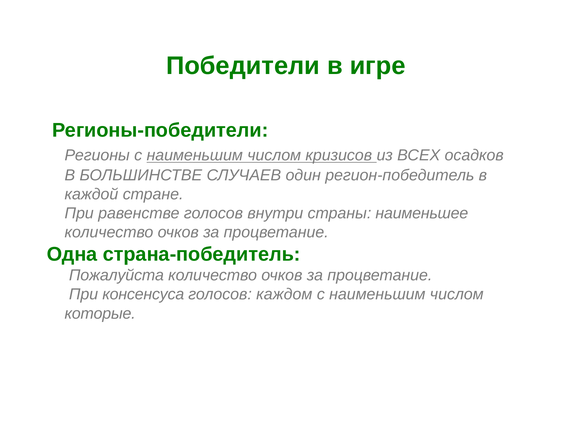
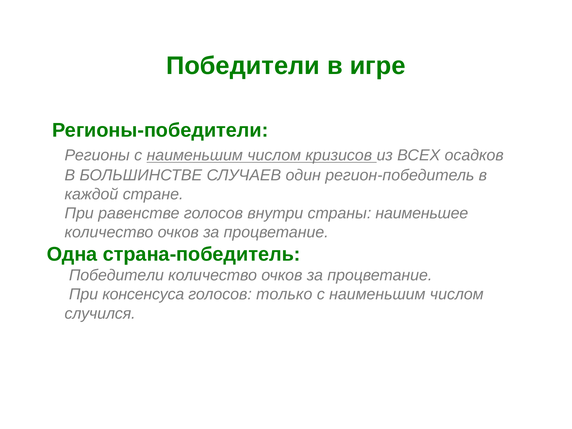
Пожалуйста: Пожалуйста -> Победители (116, 275)
каждом: каждом -> только (284, 294)
которые: которые -> случился (100, 313)
